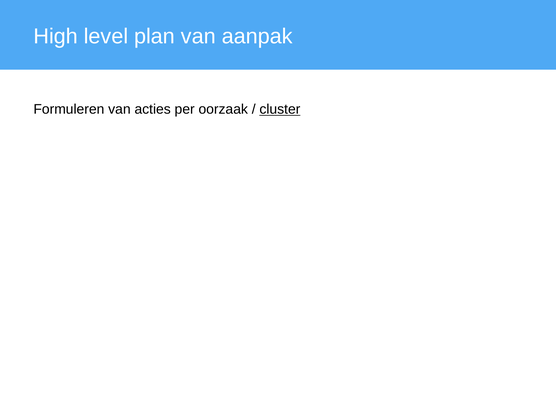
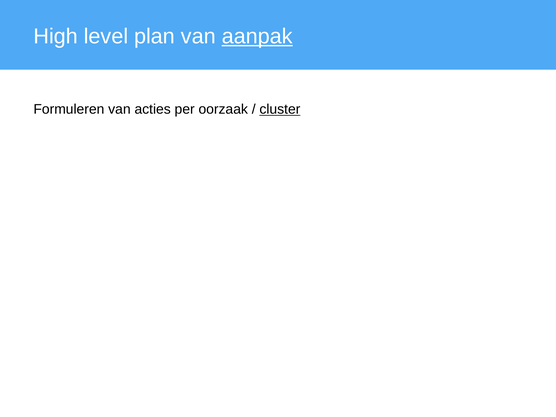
aanpak underline: none -> present (257, 36)
